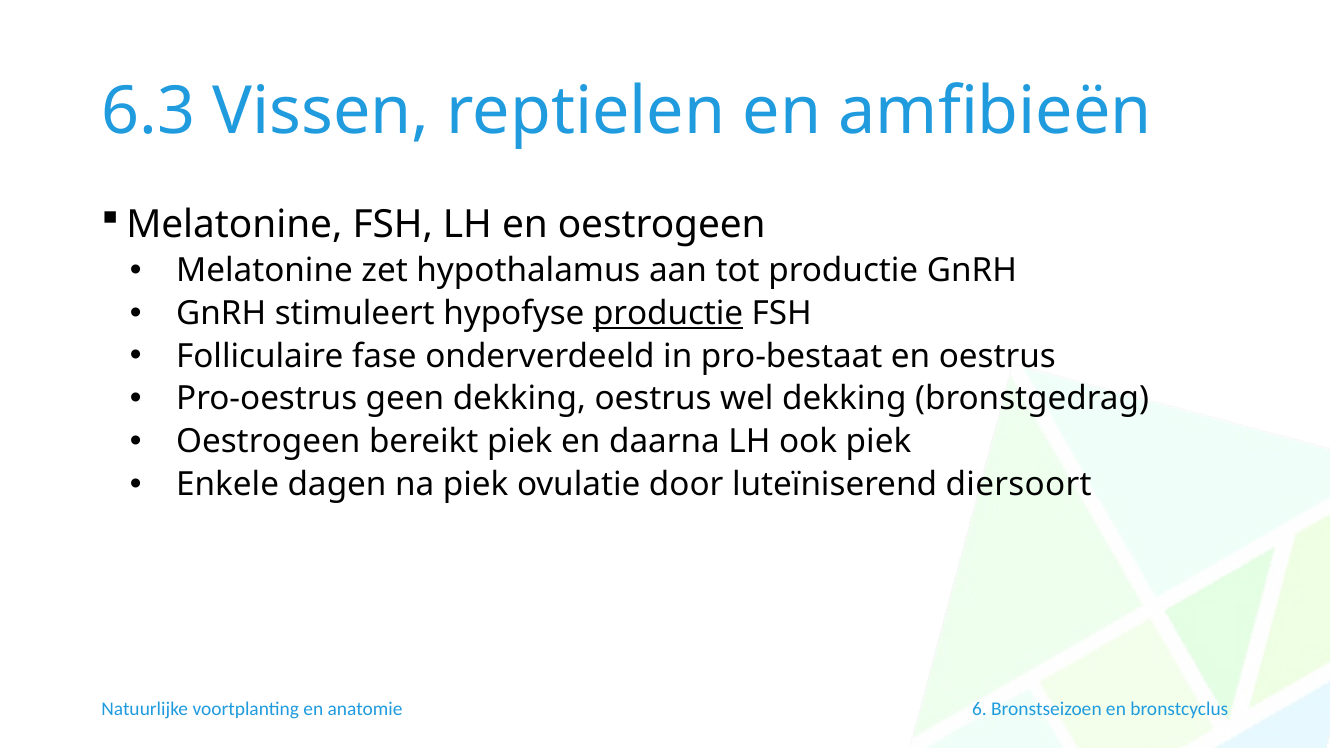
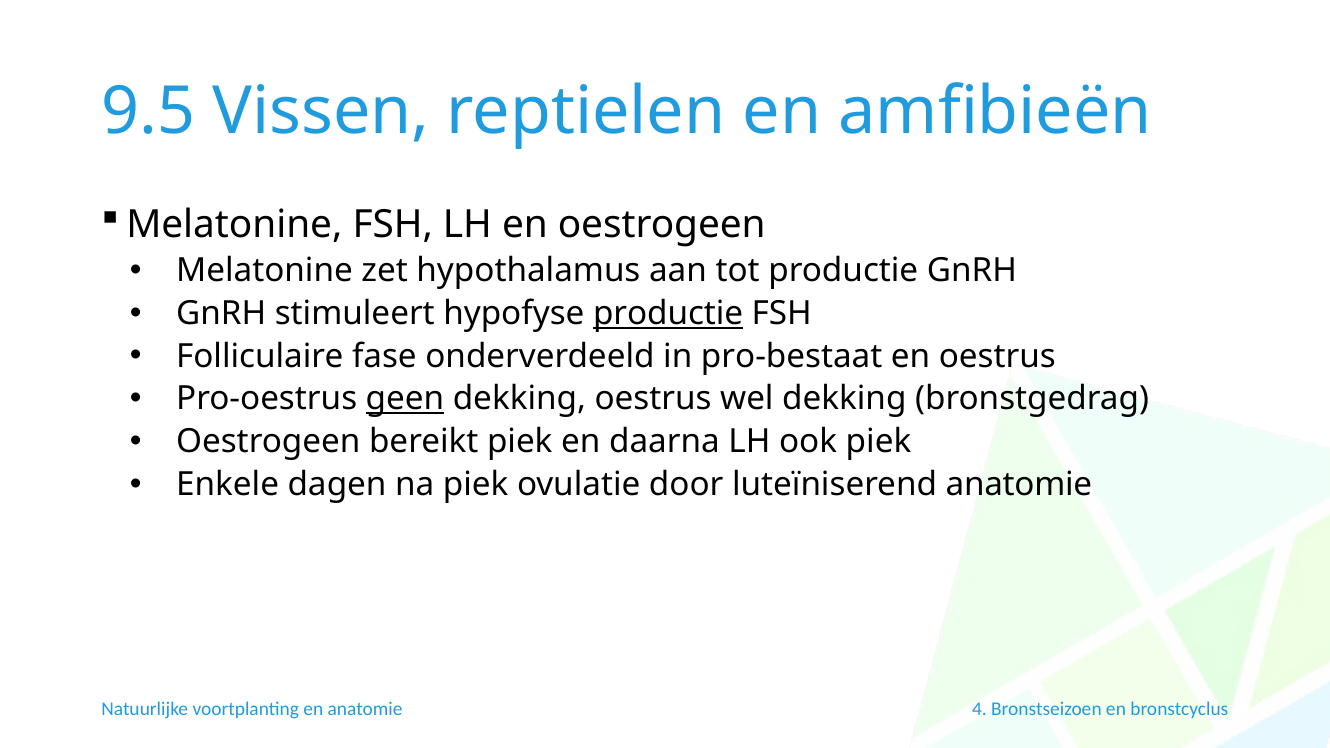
6.3: 6.3 -> 9.5 (148, 112)
geen underline: none -> present (405, 399)
luteïniserend diersoort: diersoort -> anatomie (1019, 485)
6: 6 -> 4 (979, 709)
